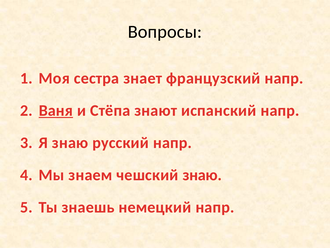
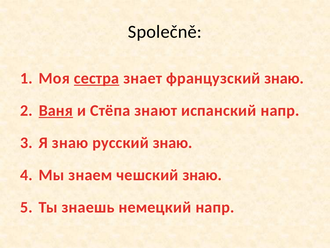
Вопросы: Вопросы -> Společně (165, 32)
сестра underline: none -> present (97, 78)
французский напр: напр -> знаю (284, 78)
русский напр: напр -> знаю (173, 143)
